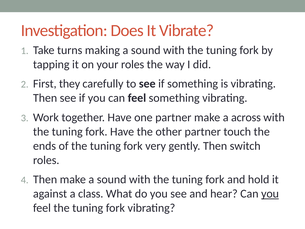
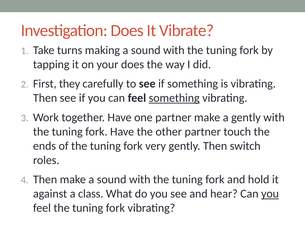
your roles: roles -> does (133, 64)
something underline: none -> present (174, 98)
a across: across -> gently (246, 117)
